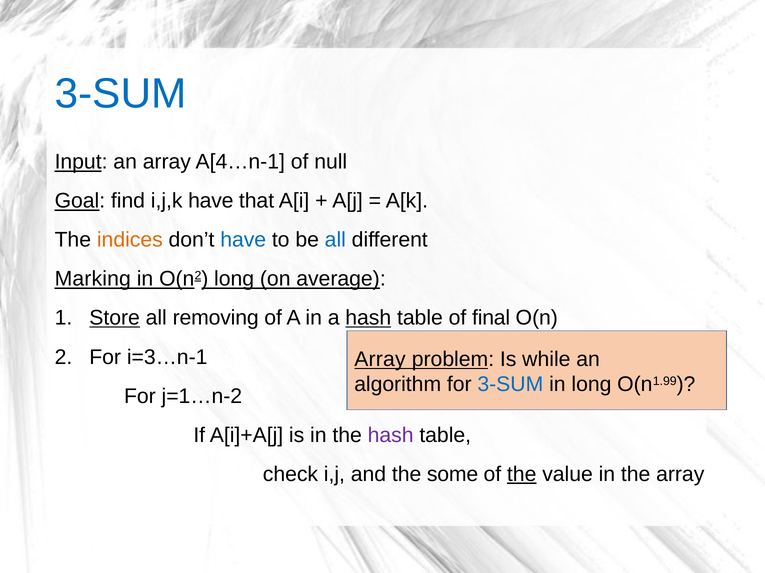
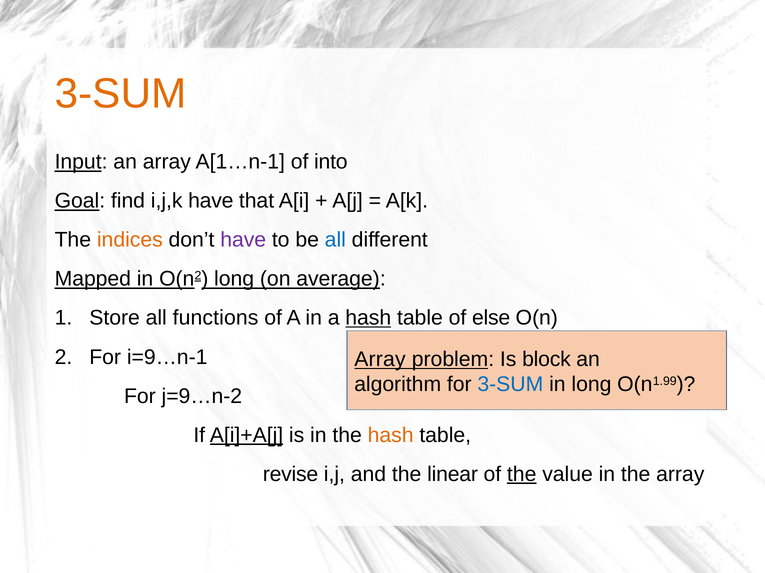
3-SUM colour: blue -> orange (121, 94)
A[4…n-1: A[4…n-1 -> A[1…n-1 (240, 162)
null: null -> into (331, 162)
have colour: blue -> purple (243, 240)
Marking: Marking -> Mapped (93, 279)
Store underline: present -> none (115, 318)
removing: removing -> functions (216, 318)
final: final -> else (491, 318)
i=3…n-1: i=3…n-1 -> i=9…n-1 (167, 357)
while: while -> block (546, 359)
j=1…n-2: j=1…n-2 -> j=9…n-2 (202, 397)
A[i]+A[j underline: none -> present (247, 436)
hash colour: purple -> orange (391, 436)
check: check -> revise (291, 475)
some: some -> linear (453, 475)
